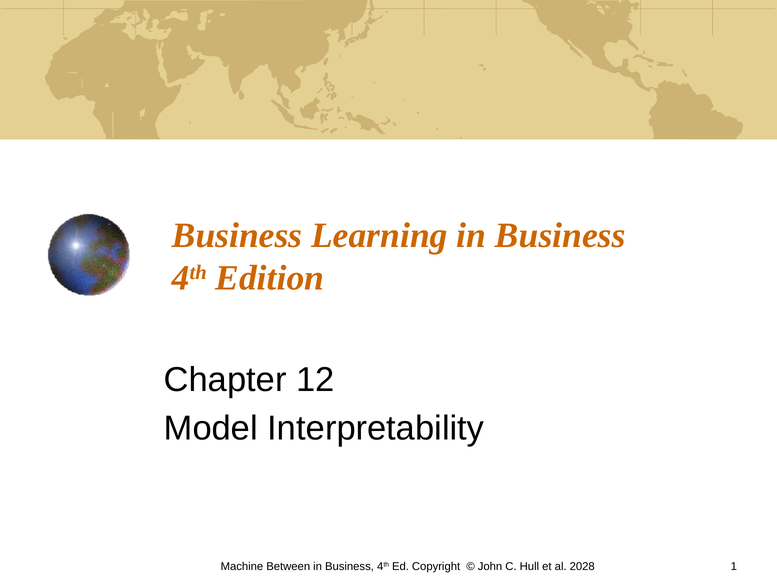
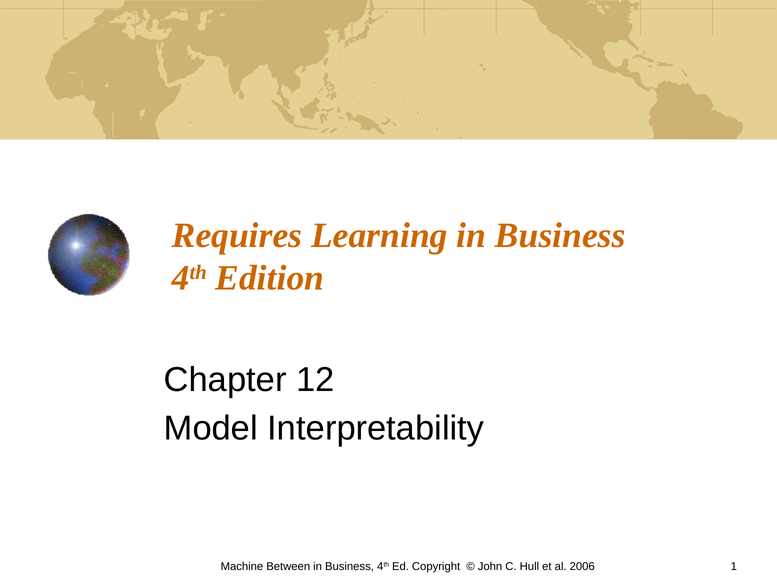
Business: Business -> Requires (237, 235)
2028: 2028 -> 2006 (582, 566)
